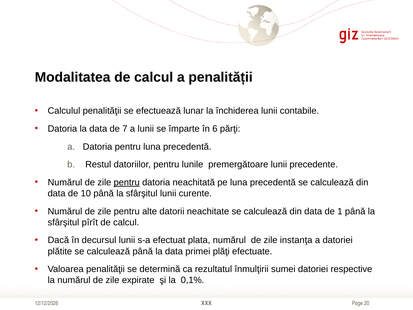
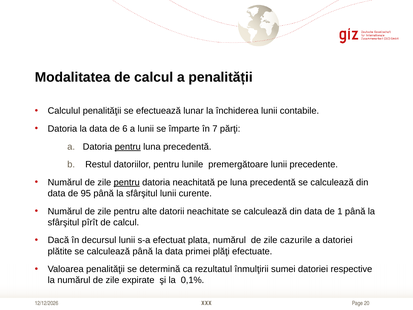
7: 7 -> 6 (125, 129)
6: 6 -> 7 (215, 129)
pentru underline: none -> present (128, 147)
10: 10 -> 95 (86, 193)
instanţa: instanţa -> cazurile (296, 240)
